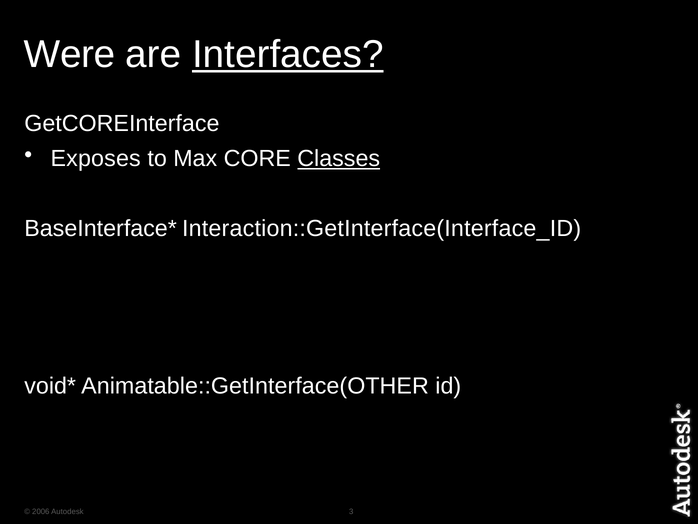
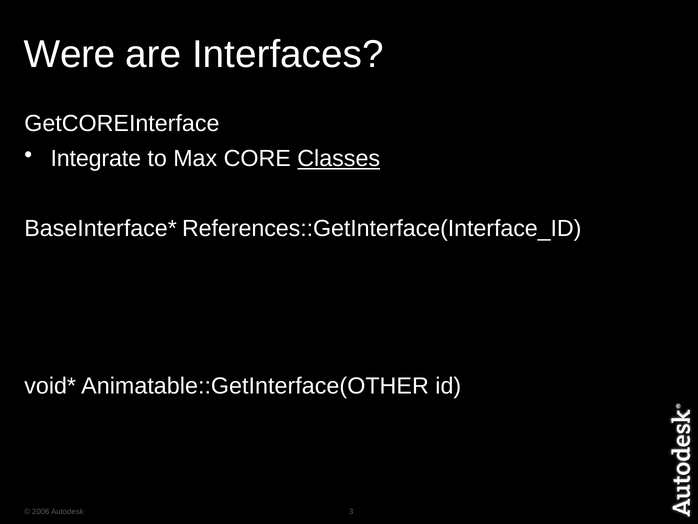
Interfaces underline: present -> none (288, 55)
Exposes: Exposes -> Integrate (96, 159)
Interaction::GetInterface(Interface_ID: Interaction::GetInterface(Interface_ID -> References::GetInterface(Interface_ID (382, 228)
